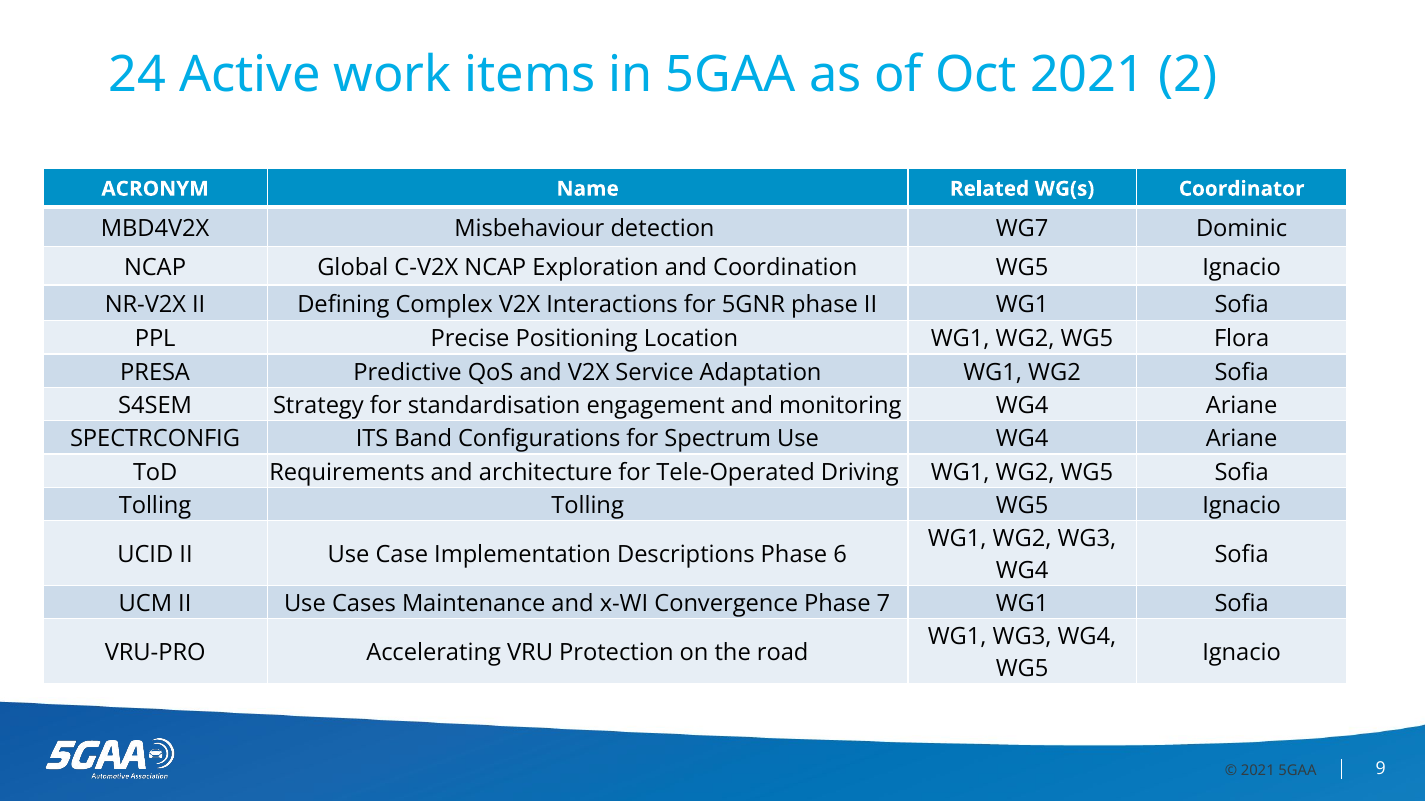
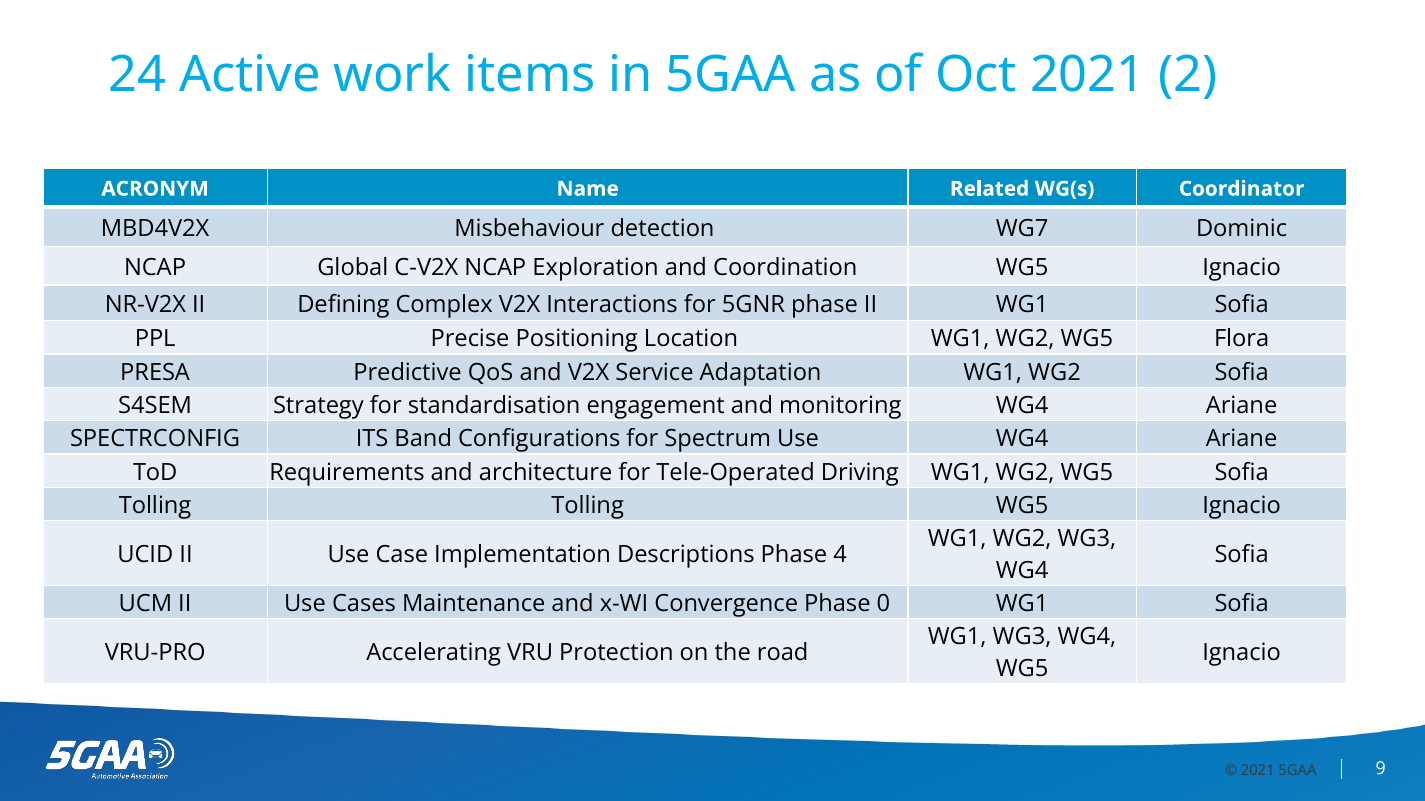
6: 6 -> 4 (840, 555)
7: 7 -> 0 (883, 604)
